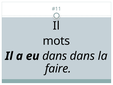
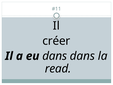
mots: mots -> créer (56, 41)
faire: faire -> read (58, 68)
